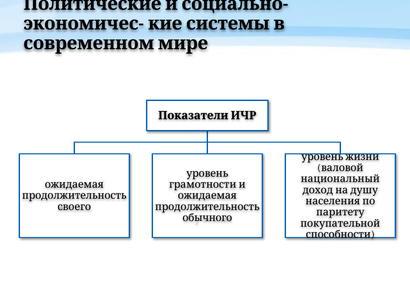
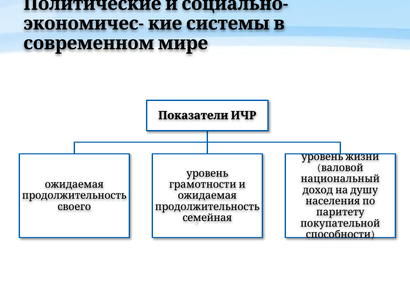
обычного: обычного -> семейная (207, 217)
